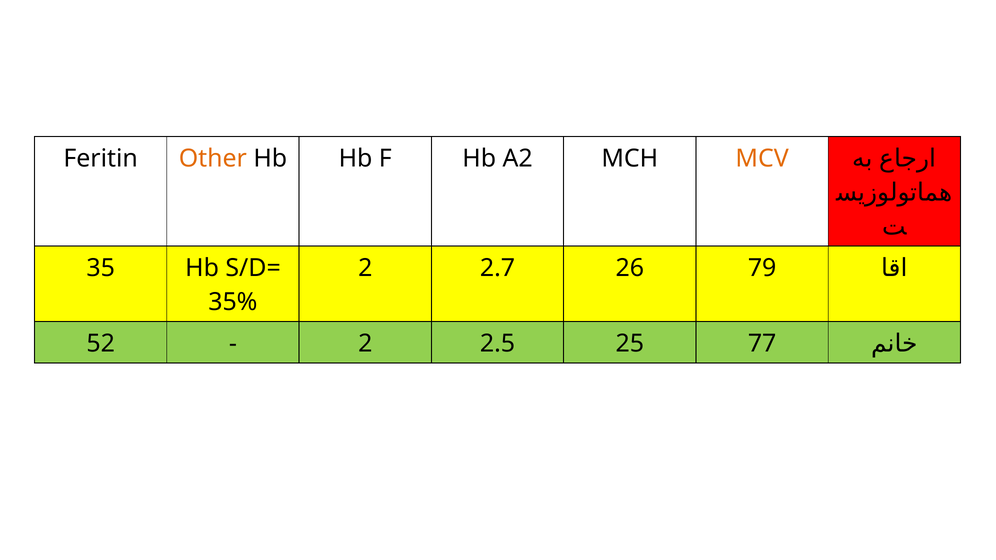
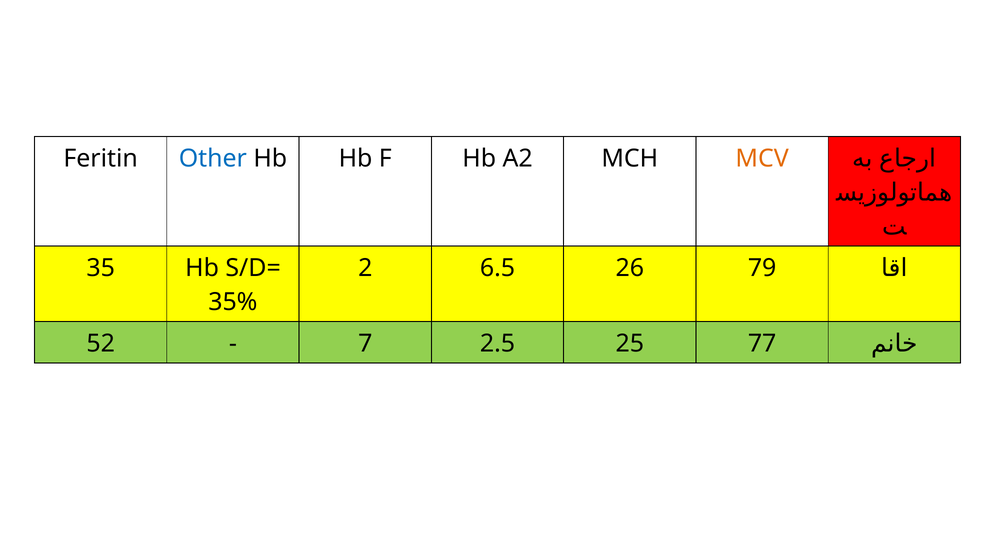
Other colour: orange -> blue (213, 159)
2.7: 2.7 -> 6.5 (498, 268)
2: 2 -> 7 (365, 344)
